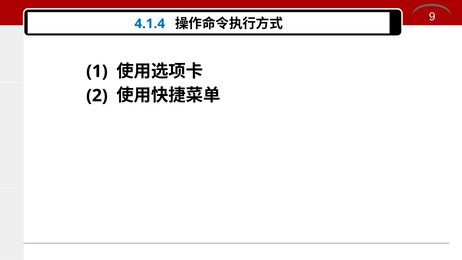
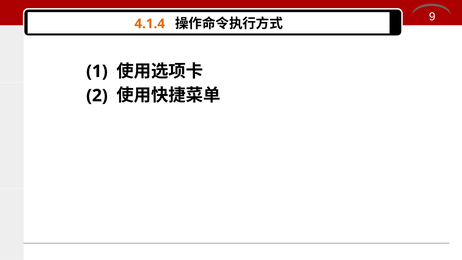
4.1.4 colour: blue -> orange (150, 24)
